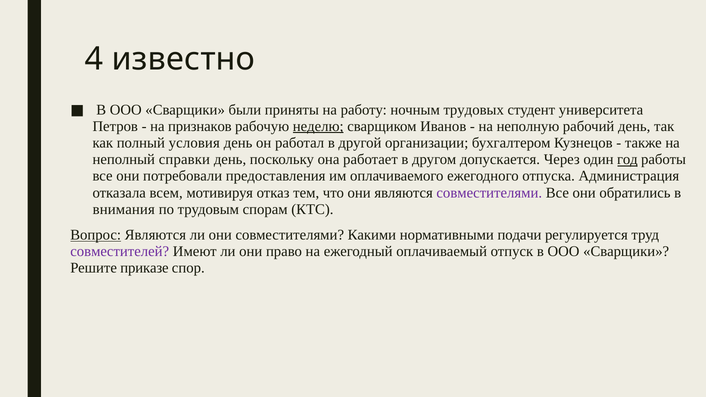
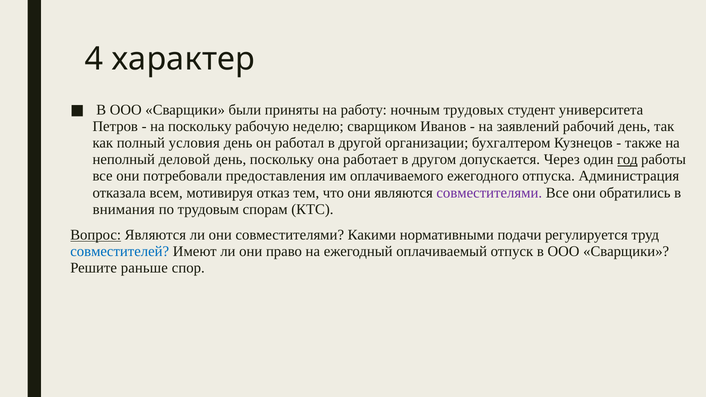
известно: известно -> характер (183, 59)
на признаков: признаков -> поскольку (200, 126)
неделю underline: present -> none (318, 126)
неполную: неполную -> заявлений (528, 126)
справки: справки -> деловой (184, 160)
совместителей colour: purple -> blue (120, 251)
приказе: приказе -> раньше (144, 268)
